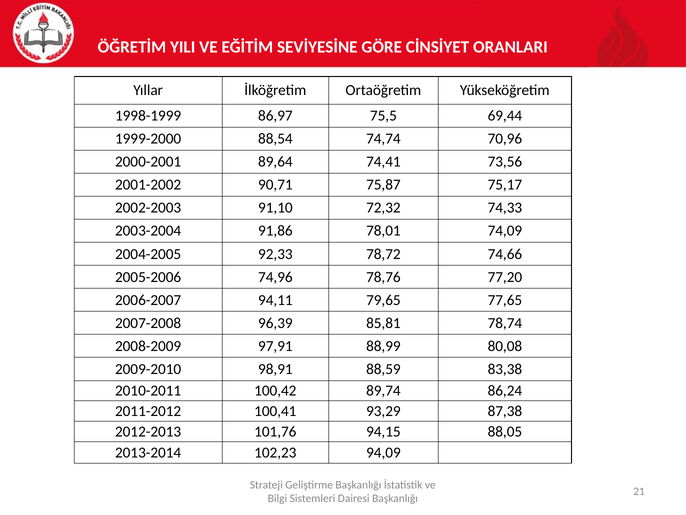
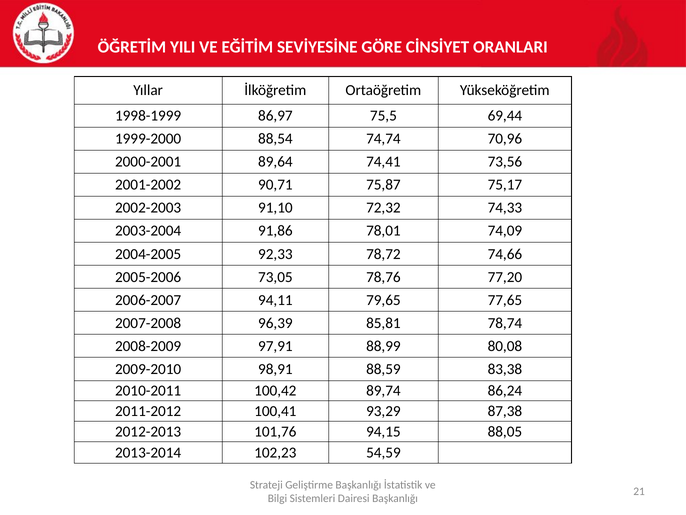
74,96: 74,96 -> 73,05 (275, 277)
94,09: 94,09 -> 54,59 (383, 452)
